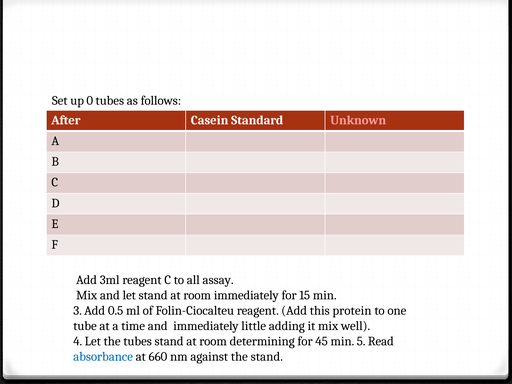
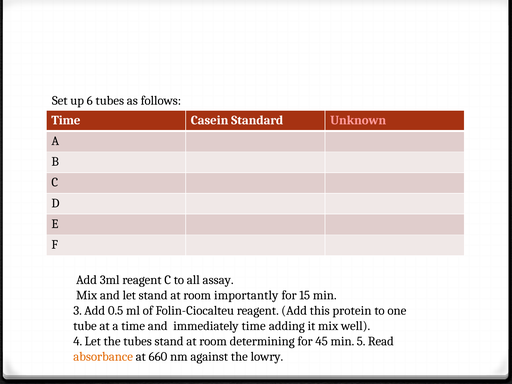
0: 0 -> 6 (90, 101)
After: After -> Time (66, 120)
room immediately: immediately -> importantly (246, 295)
immediately little: little -> time (254, 326)
absorbance colour: blue -> orange (103, 357)
the stand: stand -> lowry (267, 357)
